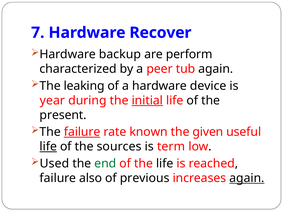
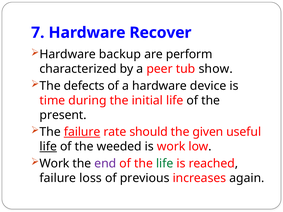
tub again: again -> show (216, 69)
leaking: leaking -> defects (84, 86)
year: year -> time (52, 101)
initial underline: present -> none (147, 101)
known: known -> should (149, 132)
sources: sources -> weeded (119, 147)
is term: term -> work (171, 147)
Used: Used -> Work (54, 164)
end colour: green -> purple (105, 164)
life colour: black -> green (165, 164)
also: also -> loss (91, 178)
again underline: present -> none (247, 178)
